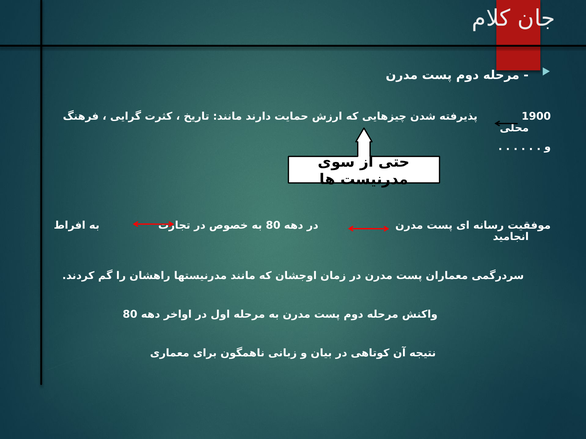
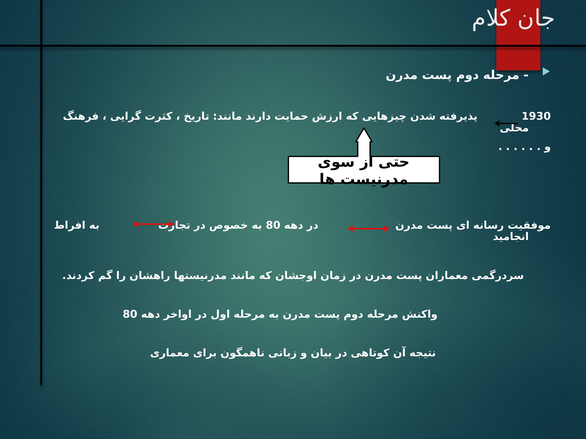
1900: 1900 -> 1930 (536, 117)
